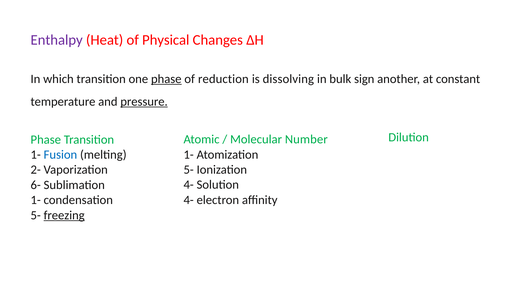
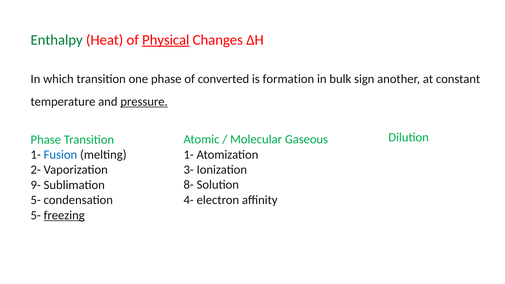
Enthalpy colour: purple -> green (57, 40)
Physical underline: none -> present (166, 40)
phase underline: present -> none (166, 79)
reduction: reduction -> converted (223, 79)
dissolving: dissolving -> formation (288, 79)
Number: Number -> Gaseous (306, 139)
5-: 5- -> 3- (189, 170)
4-: 4- -> 8- (189, 185)
6-: 6- -> 9- (36, 185)
1-: 1- -> 5- (36, 200)
